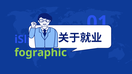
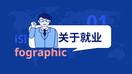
fographic colour: light green -> pink (41, 53)
